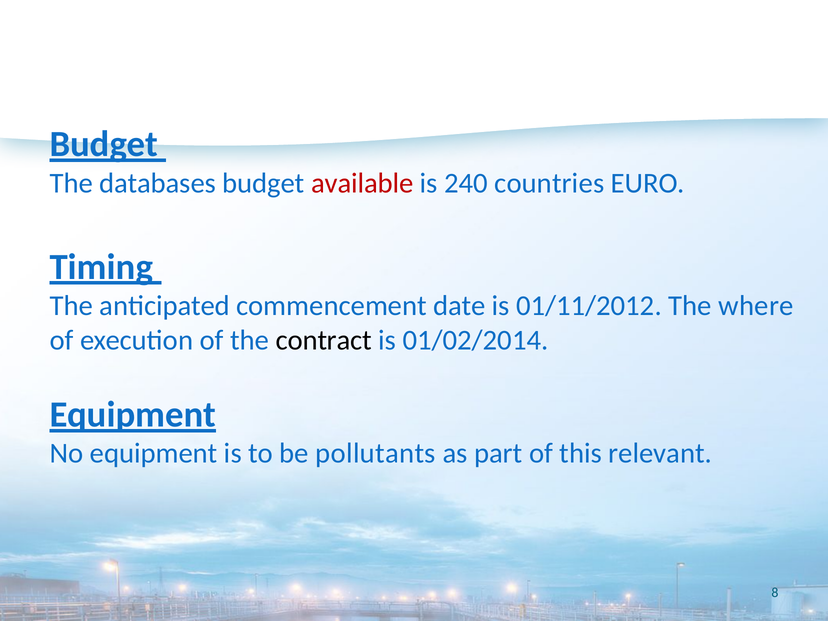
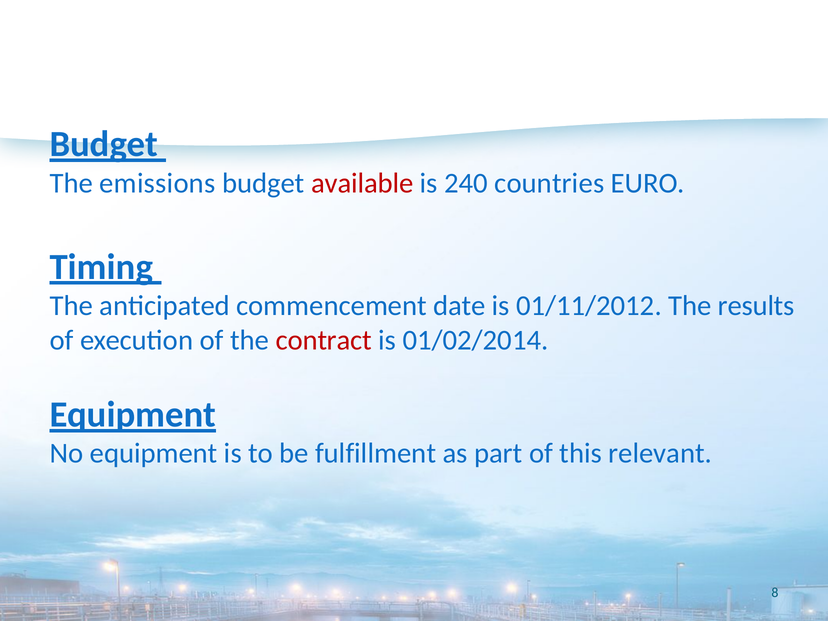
databases: databases -> emissions (157, 183)
where: where -> results (756, 306)
contract colour: black -> red (324, 340)
pollutants: pollutants -> fulfillment (376, 454)
